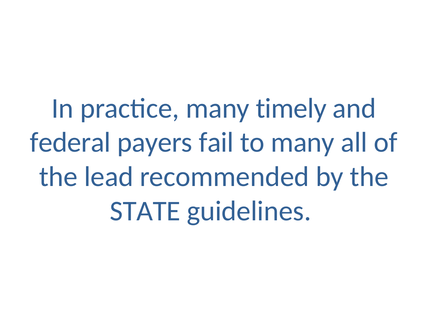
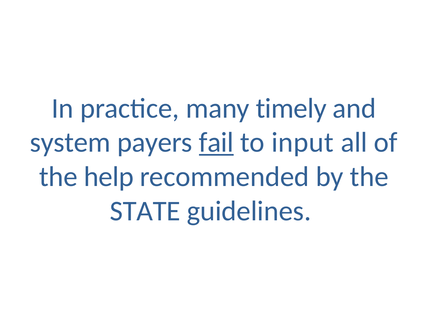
federal: federal -> system (70, 143)
fail underline: none -> present (216, 143)
to many: many -> input (302, 143)
lead: lead -> help (109, 177)
